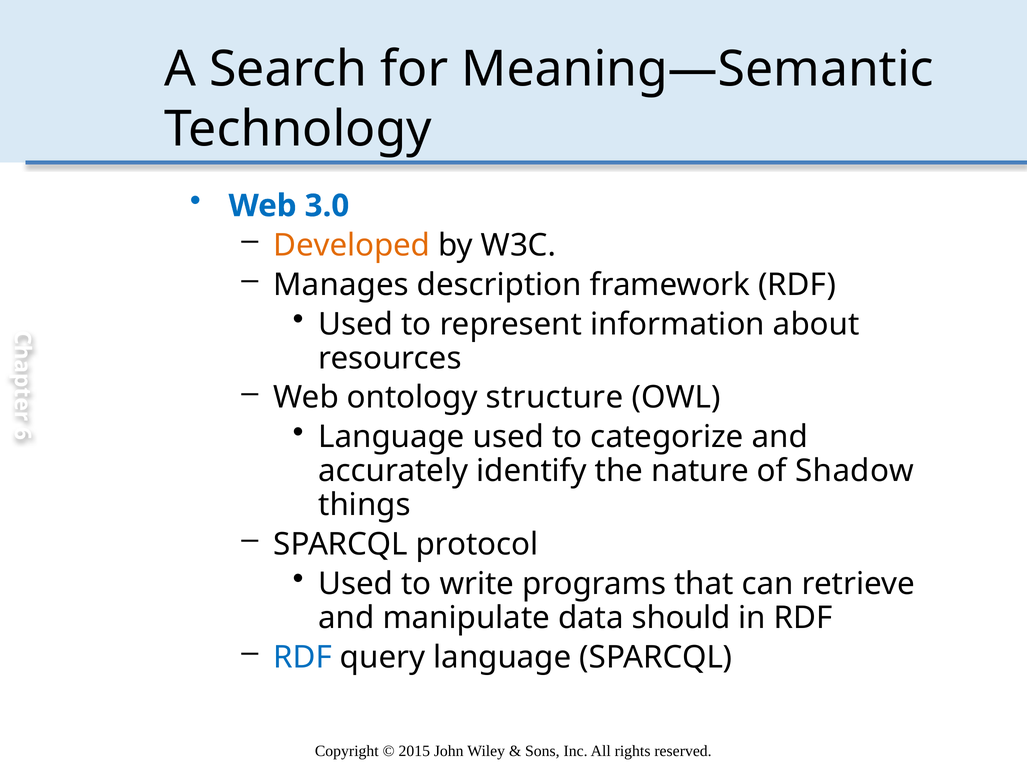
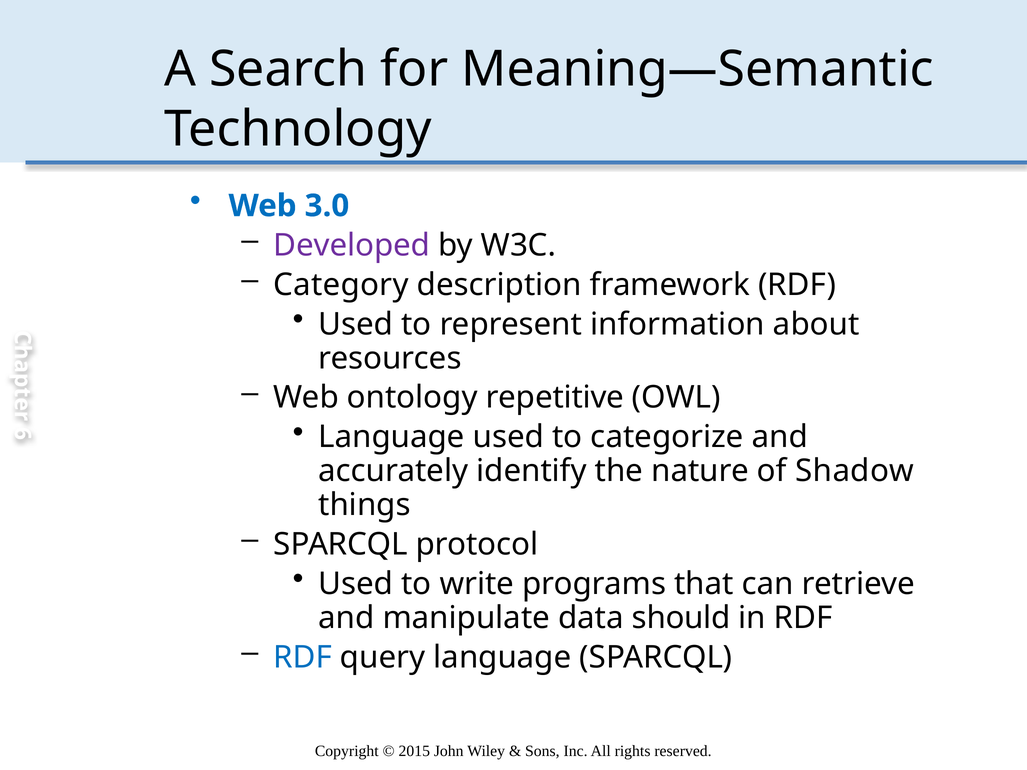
Developed colour: orange -> purple (352, 245)
Manages: Manages -> Category (341, 285)
structure: structure -> repetitive (555, 398)
